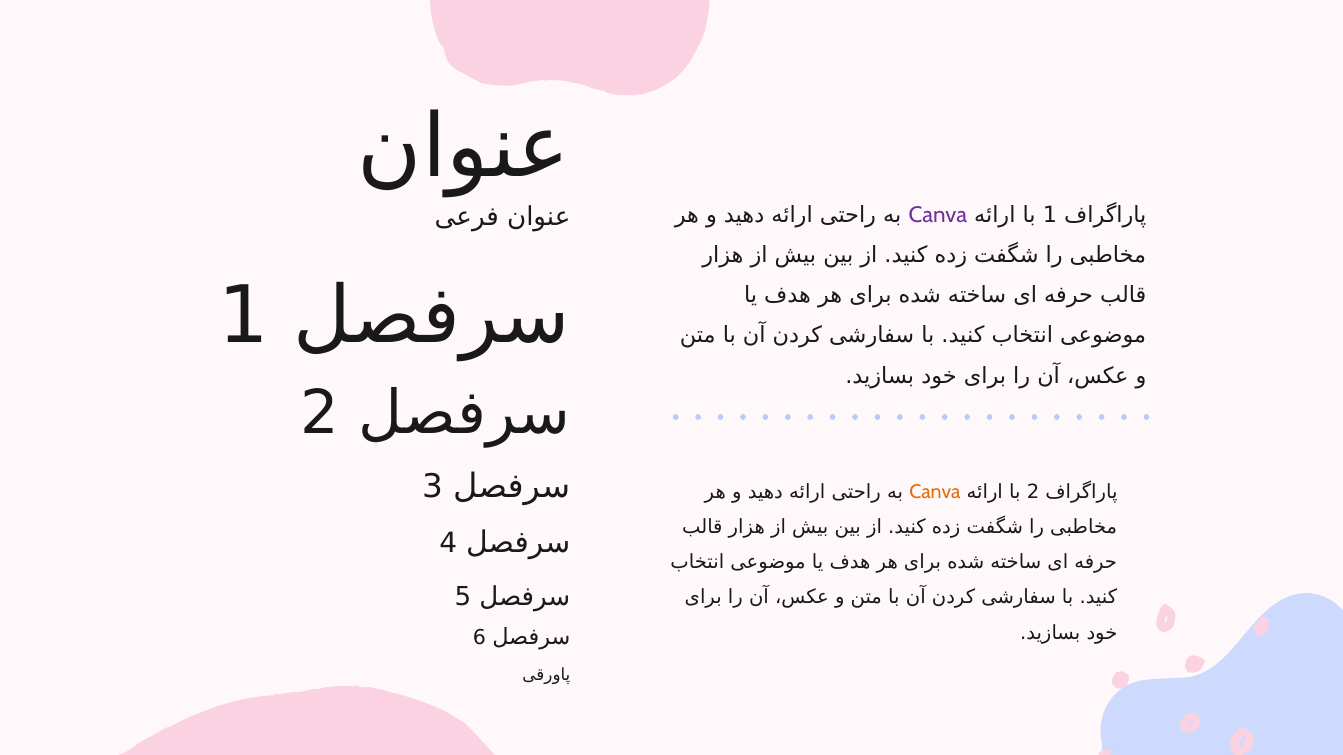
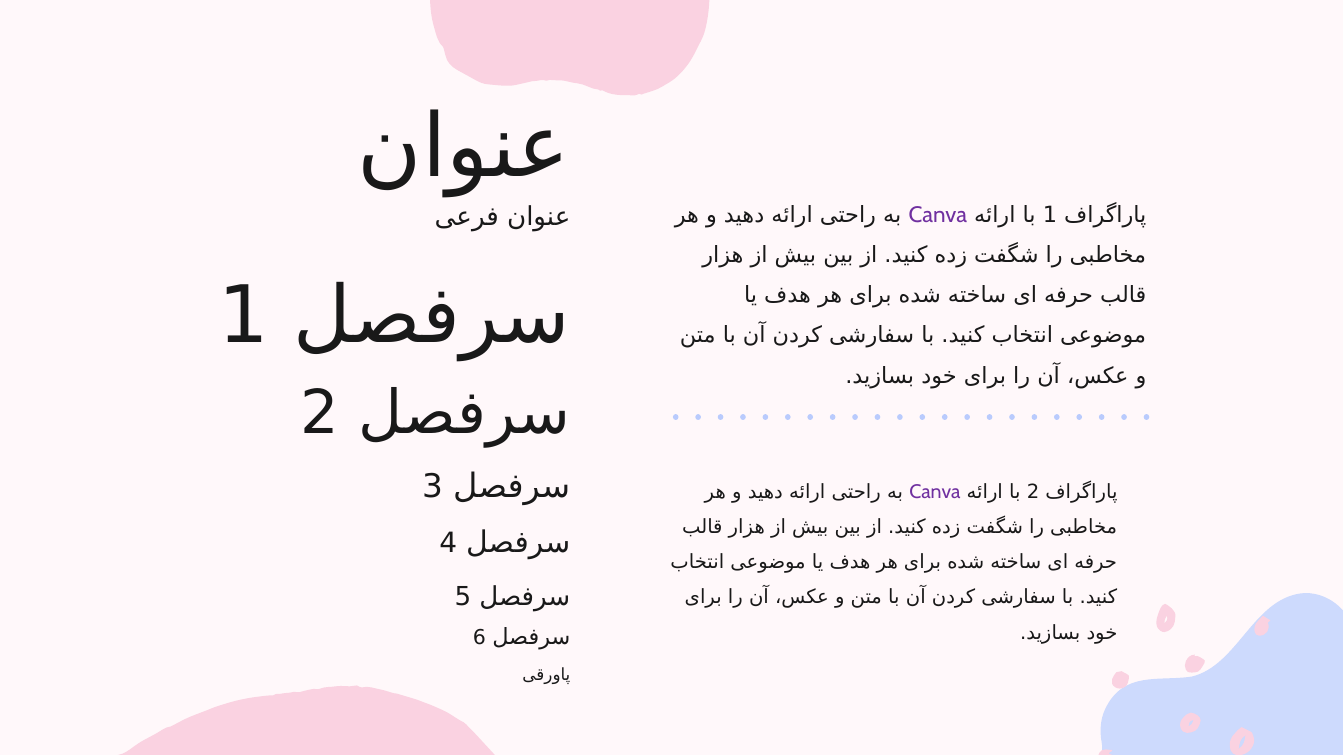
Canva colour: orange -> purple (935, 492)
